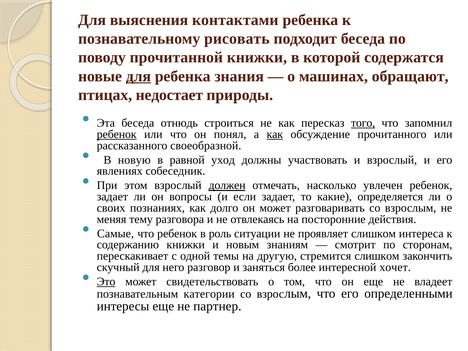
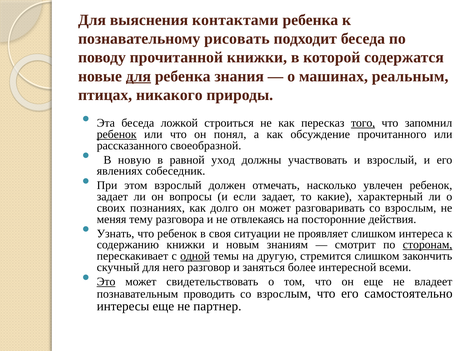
обращают: обращают -> реальным (410, 76)
недостает: недостает -> никакого (169, 95)
отнюдь: отнюдь -> ложкой (179, 123)
как underline: present -> none (275, 134)
должен underline: present -> none (227, 185)
определяется: определяется -> характерный (390, 197)
Самые: Самые -> Узнать (116, 234)
роль: роль -> своя (220, 234)
сторонам underline: none -> present (428, 245)
одной underline: none -> present (195, 256)
хочет: хочет -> всеми (395, 267)
категории: категории -> проводить (209, 294)
определенными: определенными -> самостоятельно (408, 294)
